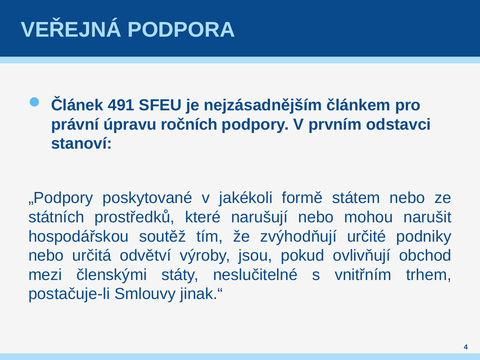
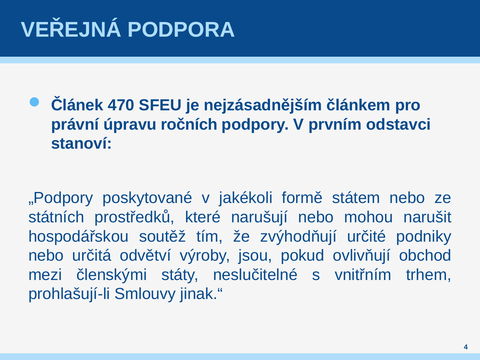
491: 491 -> 470 (121, 105)
postačuje-li: postačuje-li -> prohlašují-li (69, 294)
